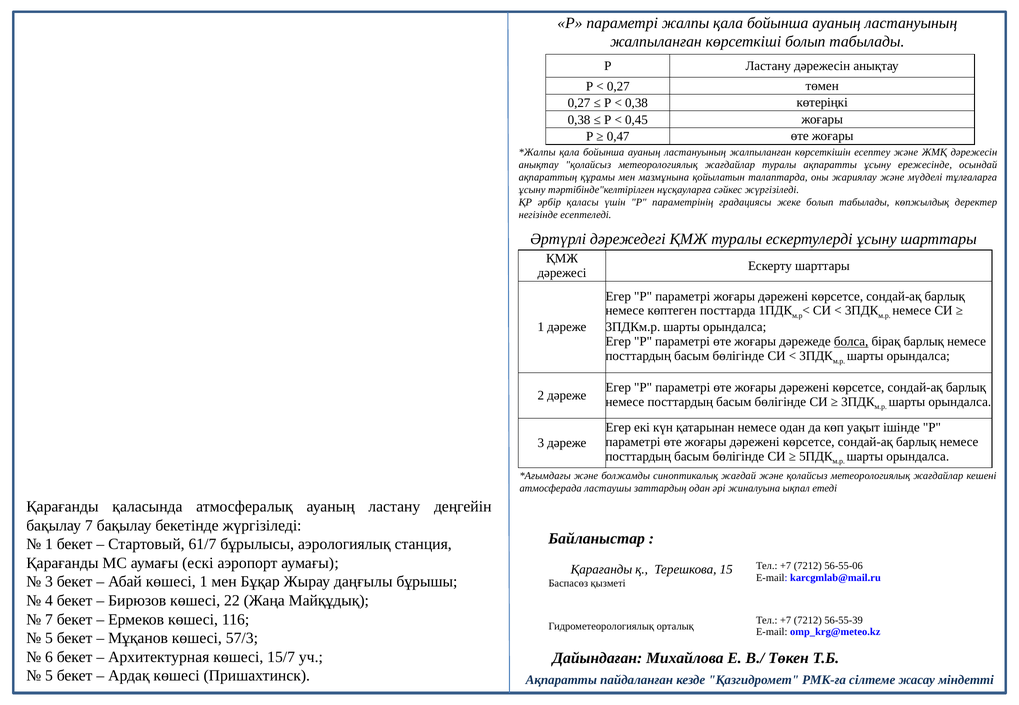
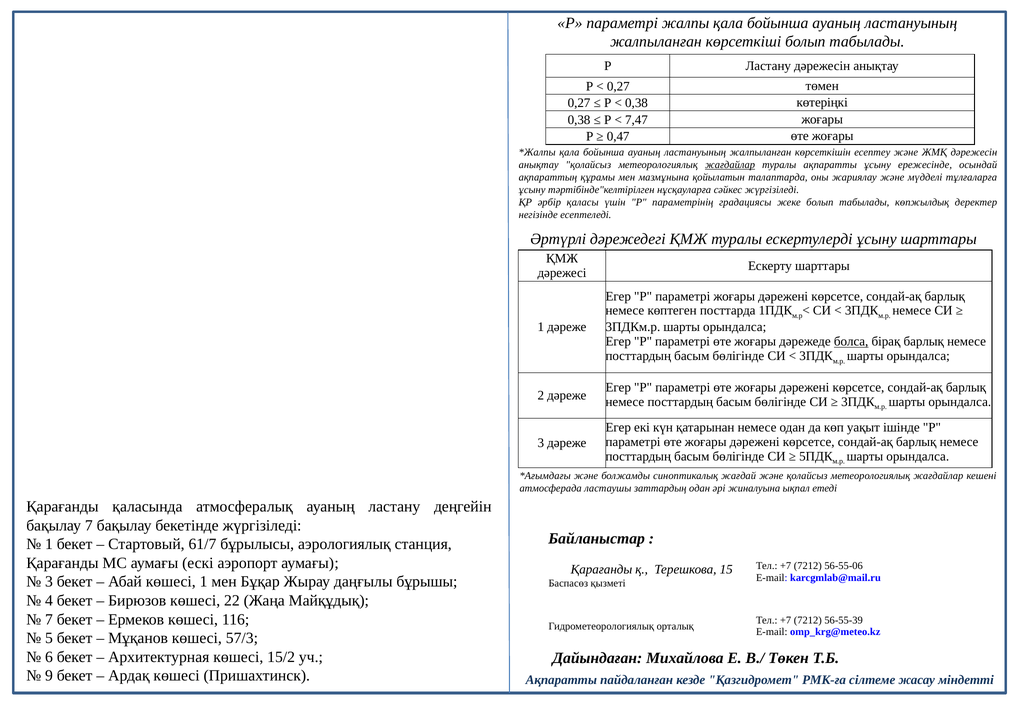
0,45: 0,45 -> 7,47 (636, 120)
жағдайлар underline: none -> present (730, 165)
15/7: 15/7 -> 15/2 (281, 657)
5: 5 -> 9 (49, 676)
